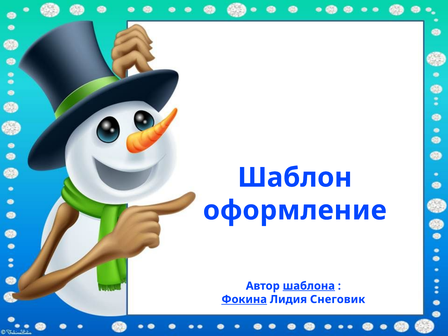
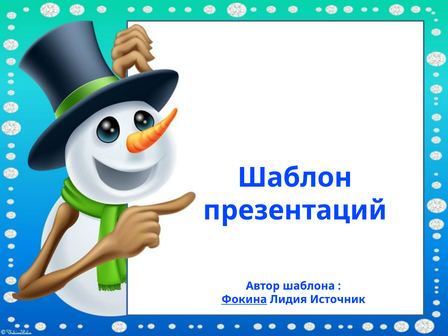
оформление: оформление -> презентаций (295, 210)
шаблона underline: present -> none (309, 286)
Снеговик: Снеговик -> Источник (338, 299)
